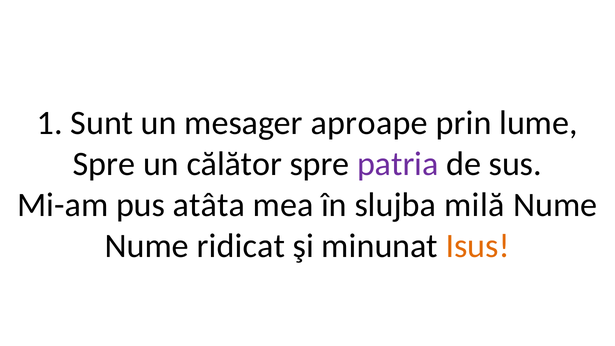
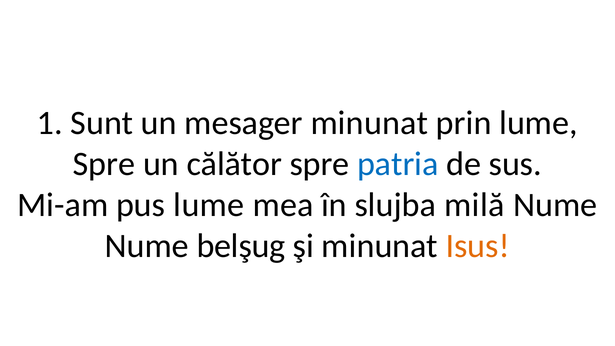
mesager aproape: aproape -> minunat (369, 123)
patria colour: purple -> blue (398, 164)
pus atâta: atâta -> lume (209, 205)
ridicat: ridicat -> belşug (241, 246)
